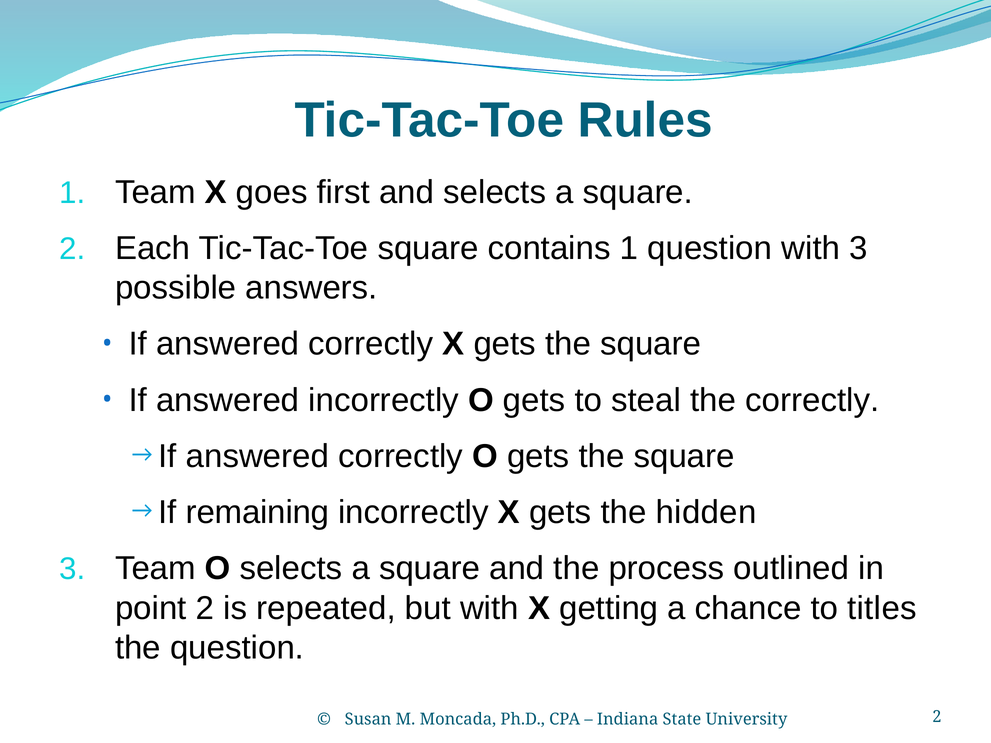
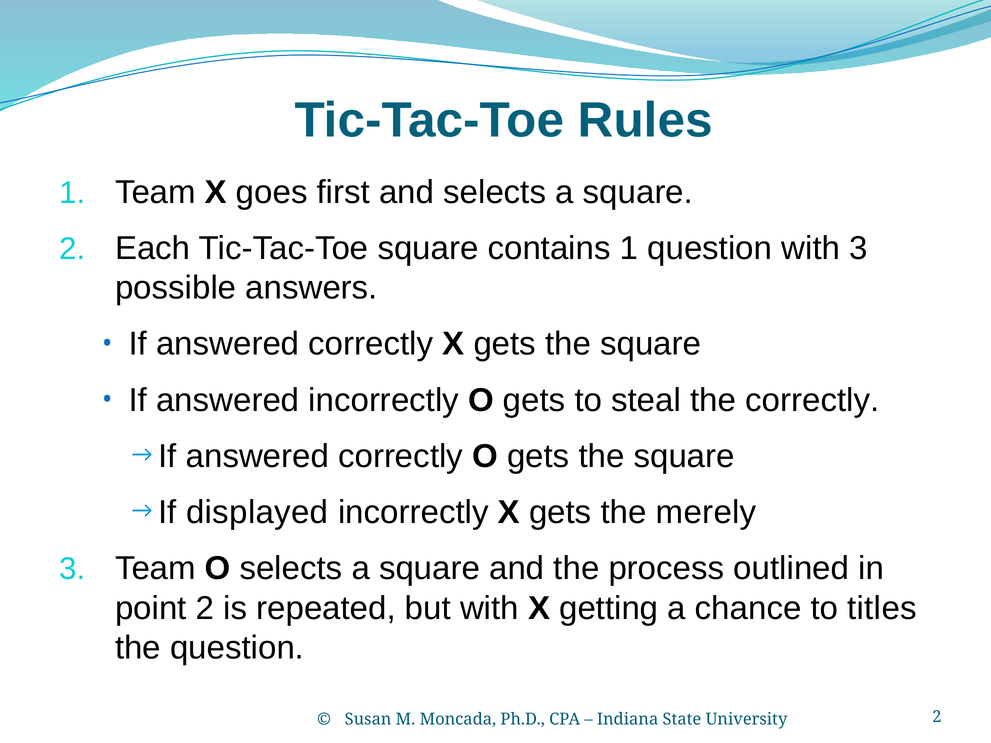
remaining: remaining -> displayed (257, 513)
hidden: hidden -> merely (706, 513)
